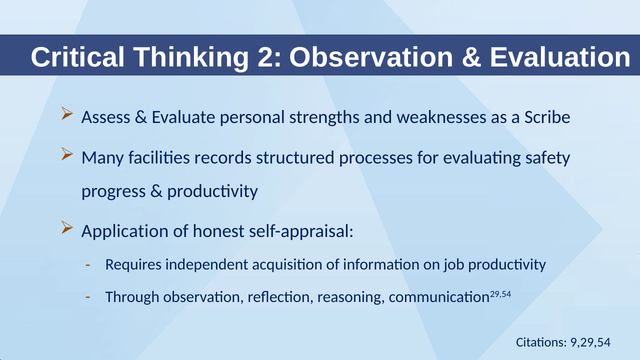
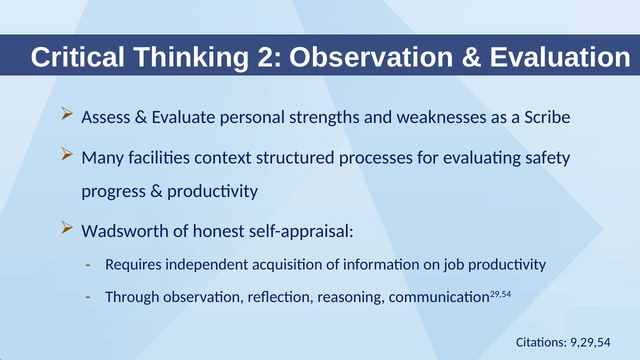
records: records -> context (223, 157)
Application: Application -> Wadsworth (125, 231)
